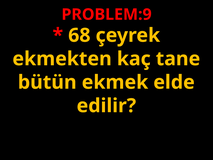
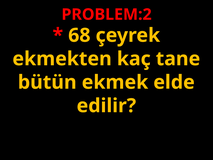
PROBLEM:9: PROBLEM:9 -> PROBLEM:2 (107, 14)
